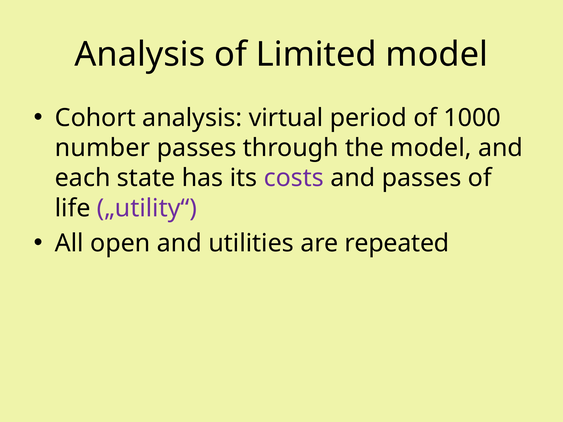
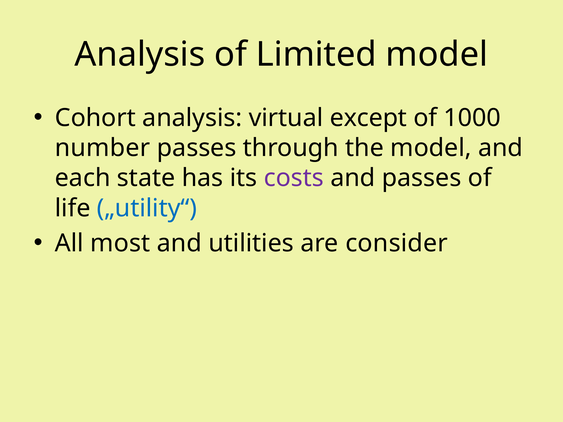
period: period -> except (368, 118)
„utility“ colour: purple -> blue (147, 208)
open: open -> most (120, 243)
repeated: repeated -> consider (397, 243)
